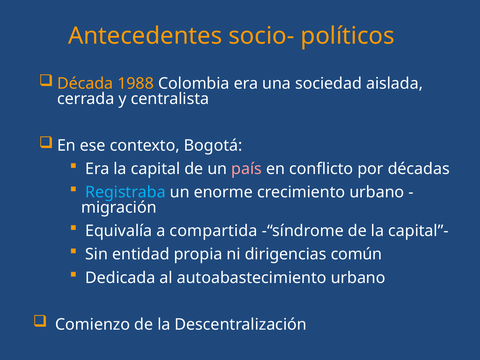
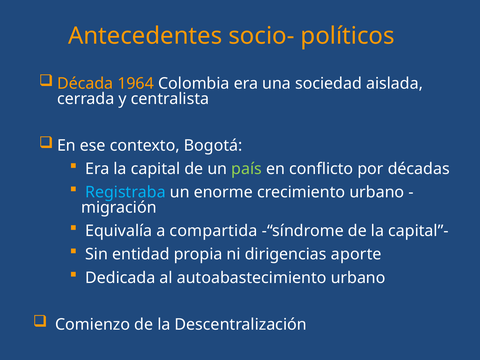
1988: 1988 -> 1964 (136, 84)
país colour: pink -> light green (247, 169)
común: común -> aporte (356, 254)
